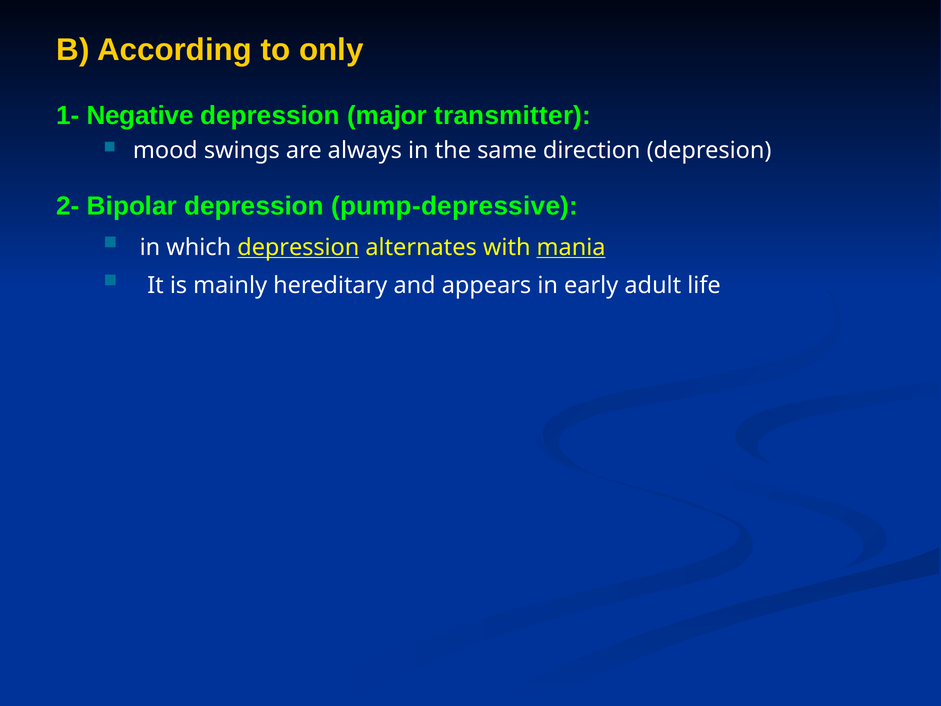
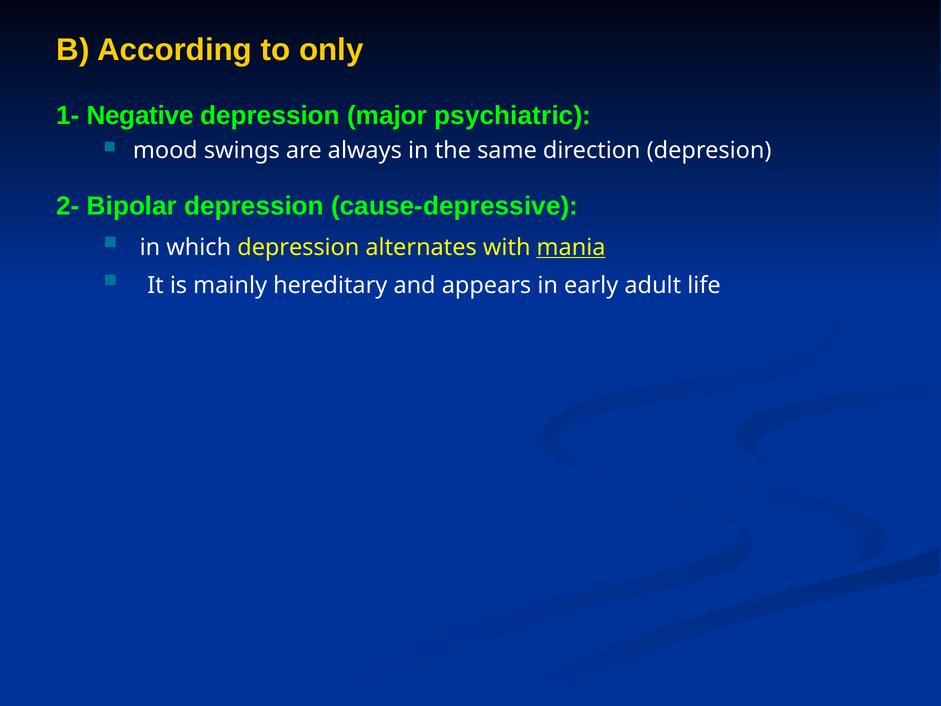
transmitter: transmitter -> psychiatric (513, 116)
pump-depressive: pump-depressive -> cause-depressive (455, 206)
depression underline: present -> none (298, 247)
